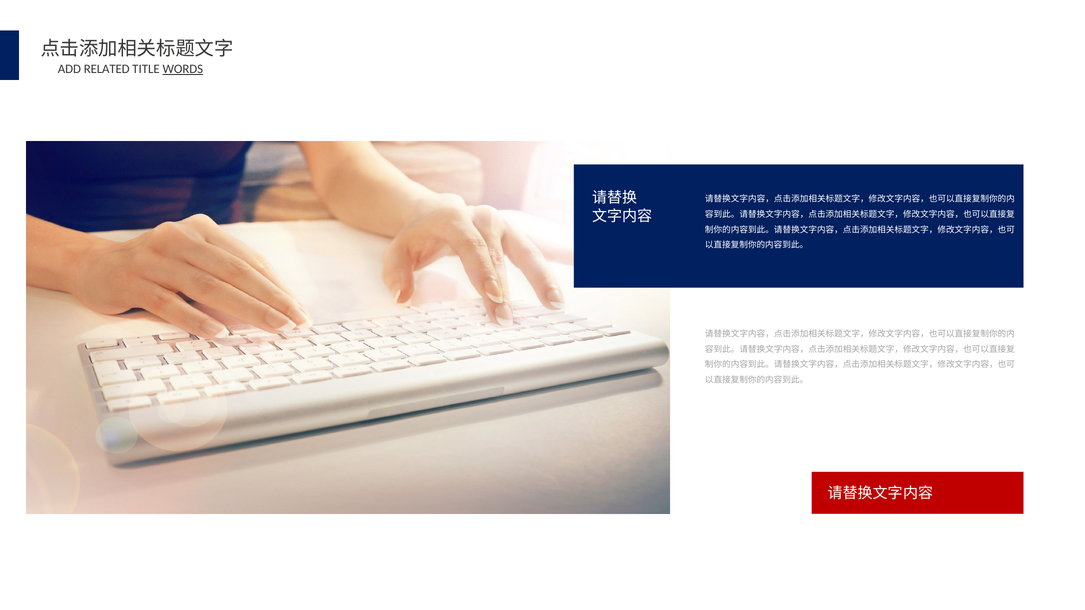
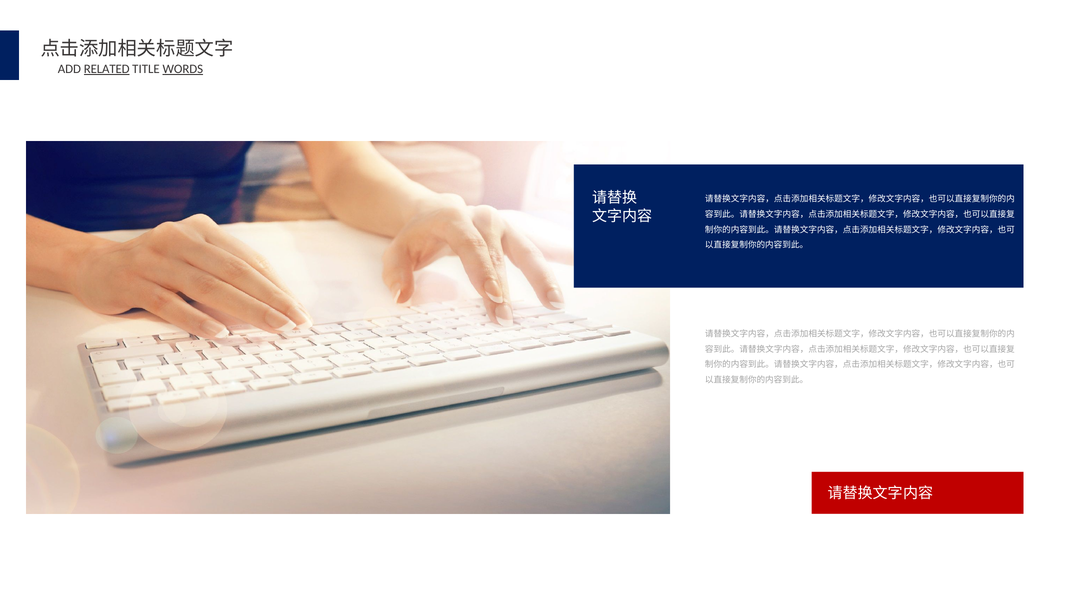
RELATED underline: none -> present (107, 69)
